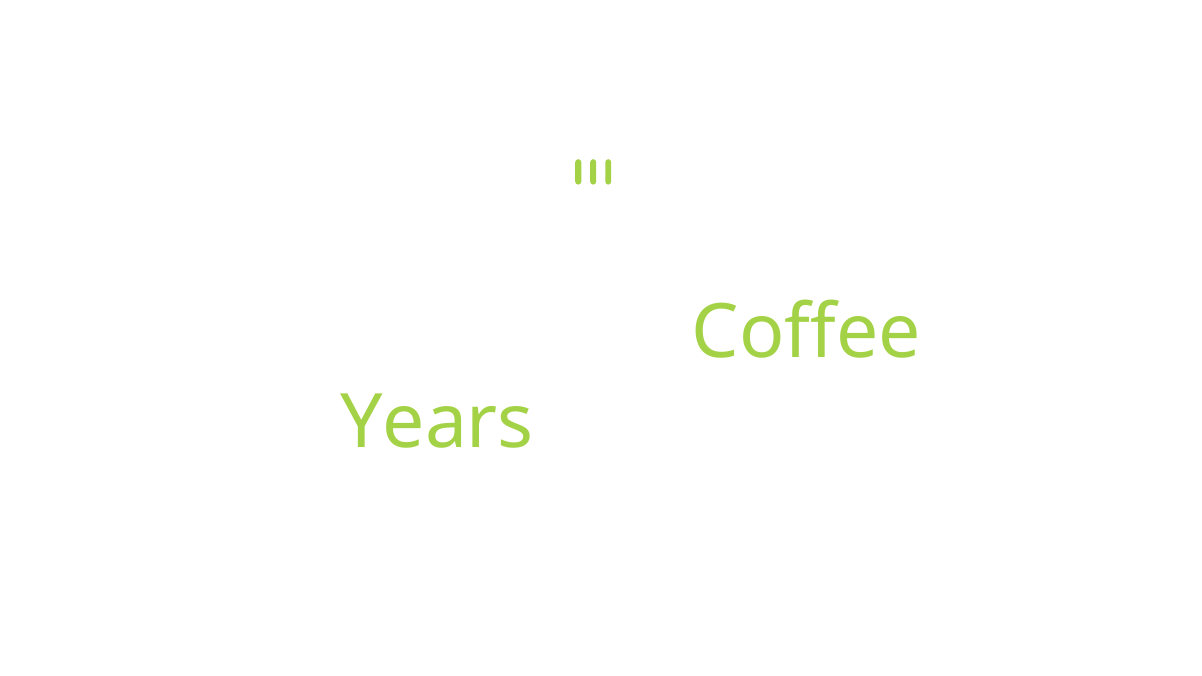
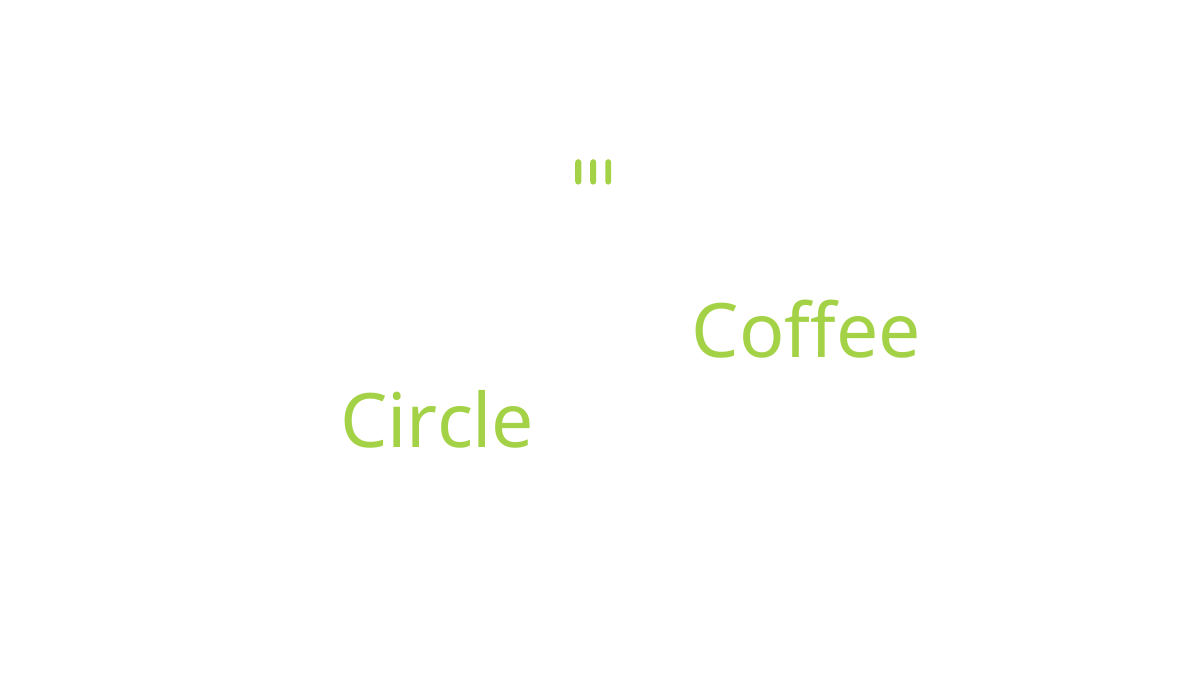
And Years: Years -> Circle (437, 423)
